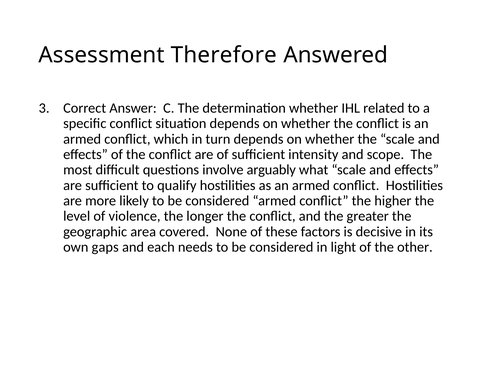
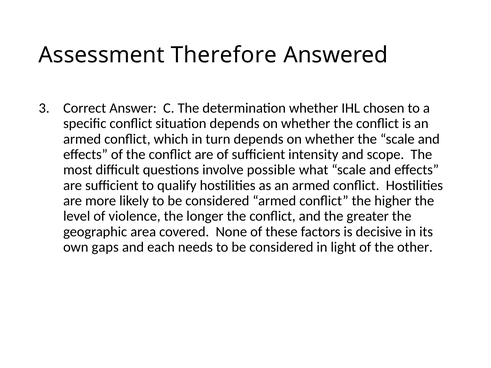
related: related -> chosen (384, 108)
arguably: arguably -> possible (271, 170)
